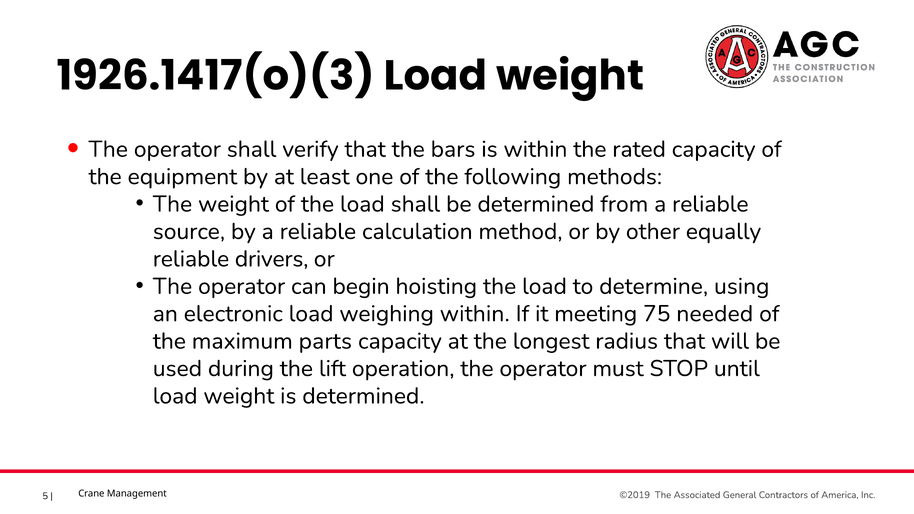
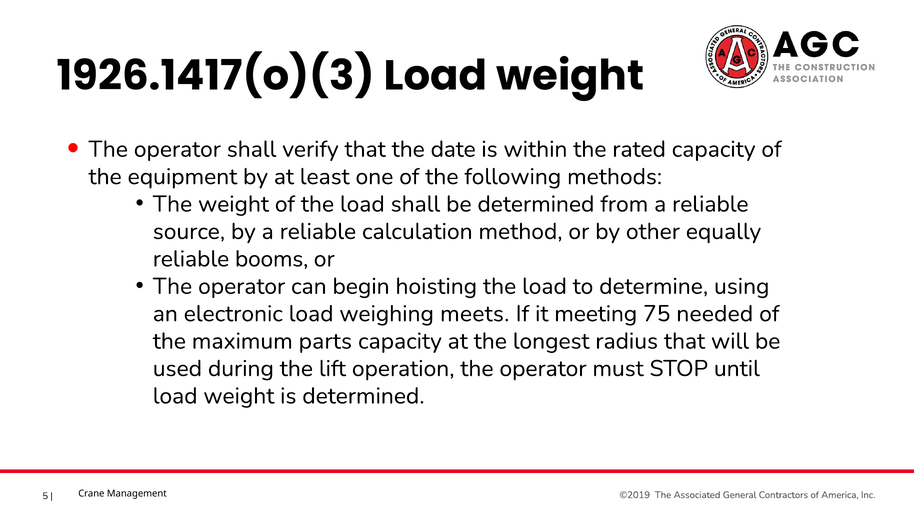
bars: bars -> date (453, 149)
drivers: drivers -> booms (272, 259)
weighing within: within -> meets (475, 314)
